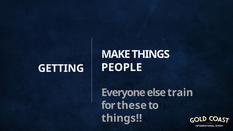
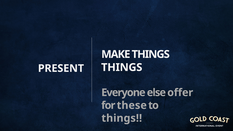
PEOPLE: PEOPLE -> THINGS (122, 67)
GETTING: GETTING -> PRESENT (61, 68)
train: train -> offer (180, 93)
